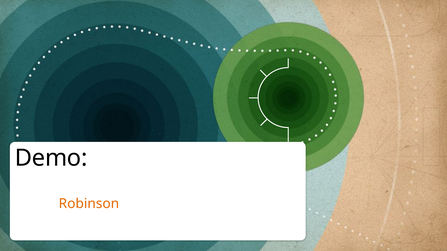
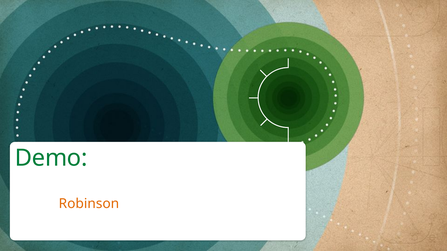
Demo colour: black -> green (51, 158)
